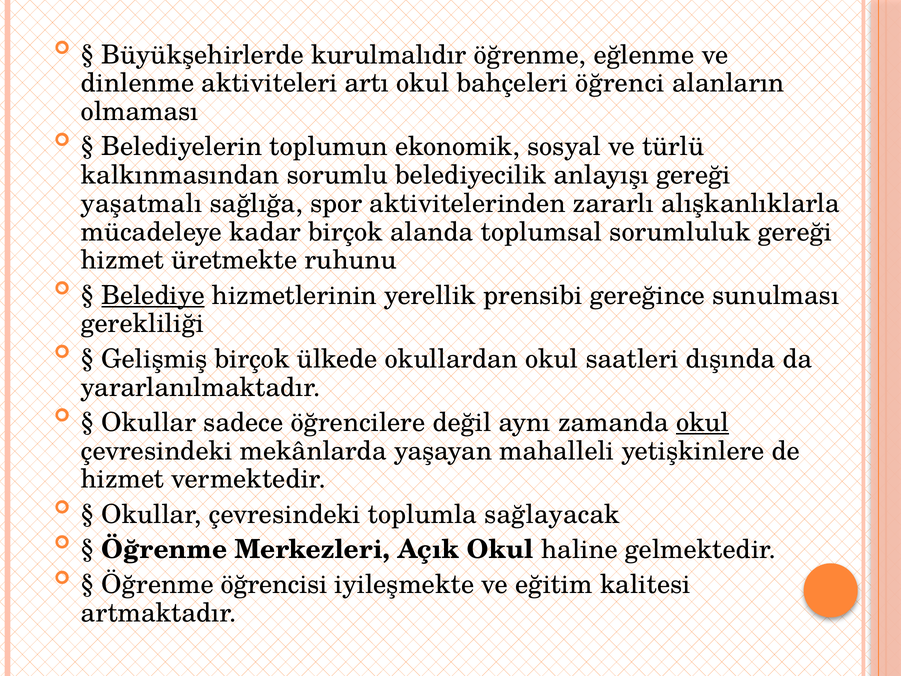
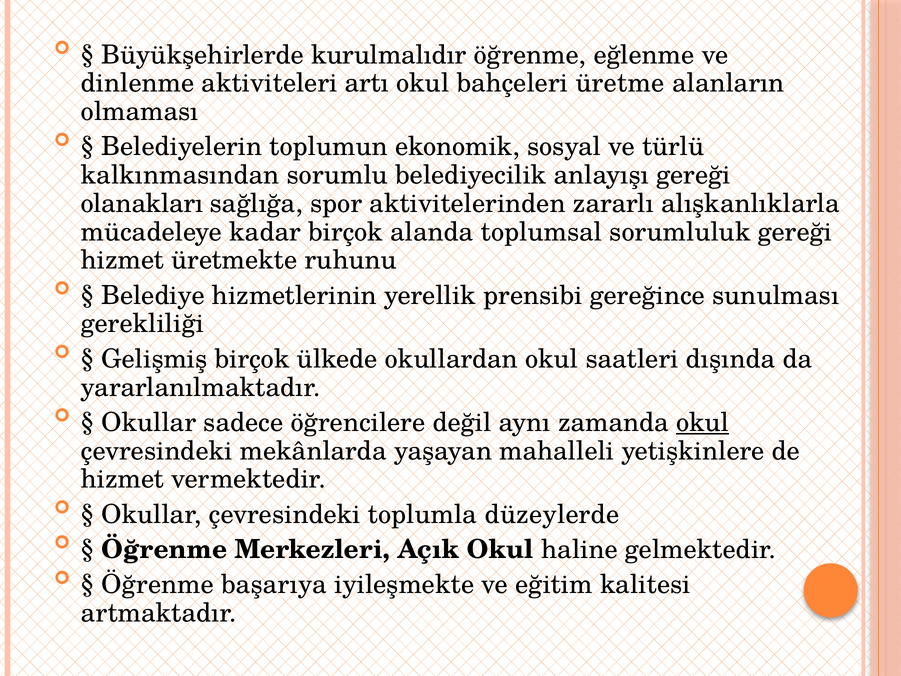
öğrenci: öğrenci -> üretme (620, 83)
yaşatmalı: yaşatmalı -> olanakları (142, 203)
Belediye underline: present -> none (153, 295)
sağlayacak: sağlayacak -> düzeylerde (552, 514)
öğrencisi: öğrencisi -> başarıya (274, 584)
